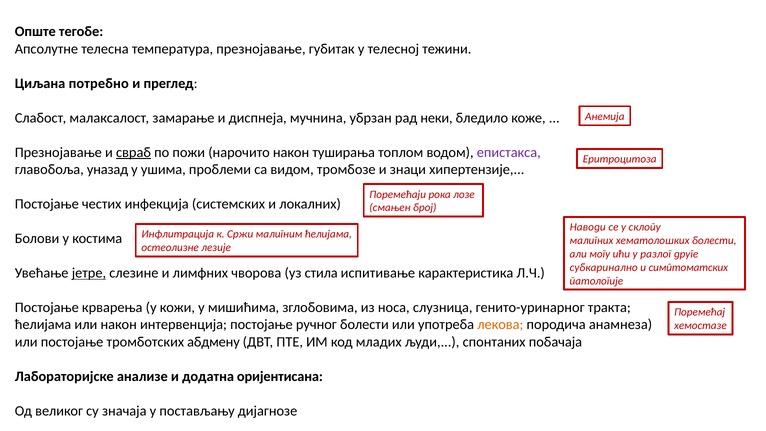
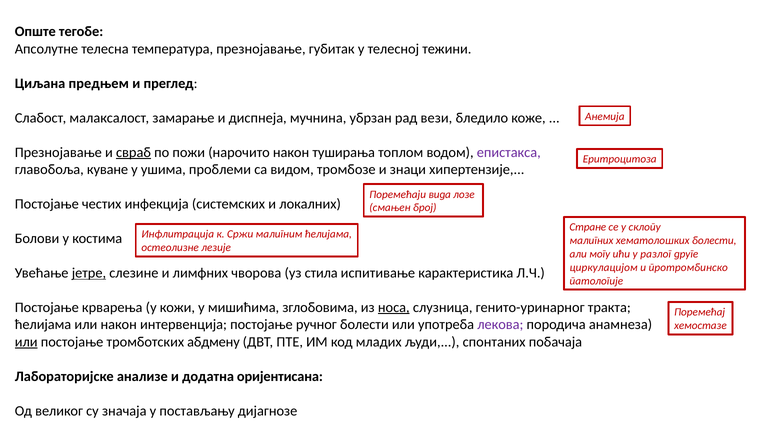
потребно: потребно -> предњем (99, 83)
неки: неки -> вези (436, 118)
уназад: уназад -> куване (108, 170)
рока: рока -> вида (440, 194)
Наводи: Наводи -> Стране (588, 227)
субкаринално: субкаринално -> циркулацијом (604, 267)
симптоматских: симптоматских -> протромбинско (688, 267)
носа underline: none -> present (394, 307)
лекова colour: orange -> purple (500, 325)
или underline: none -> present (26, 342)
